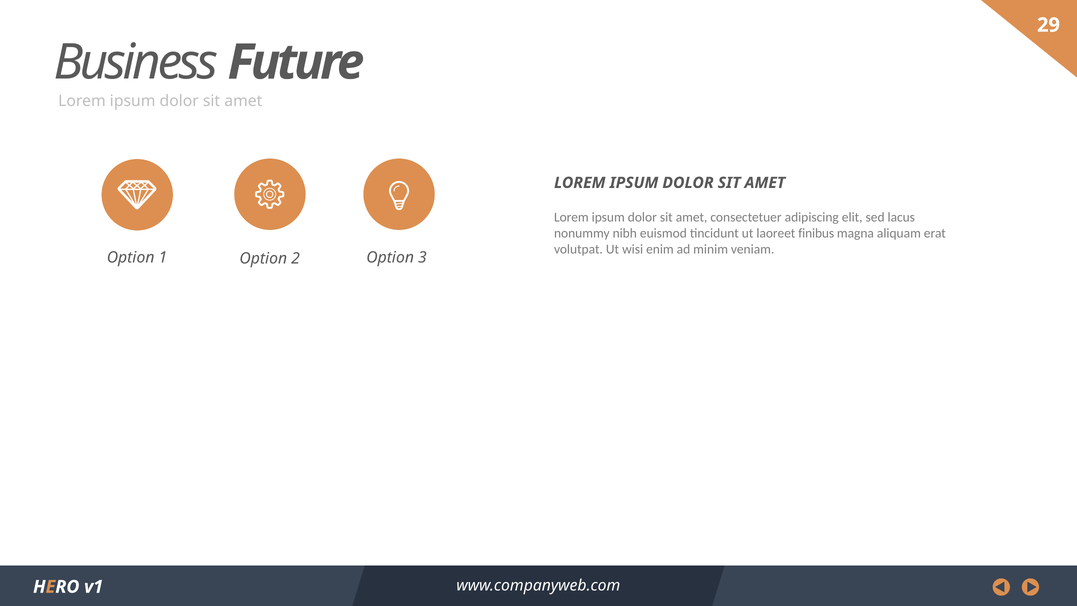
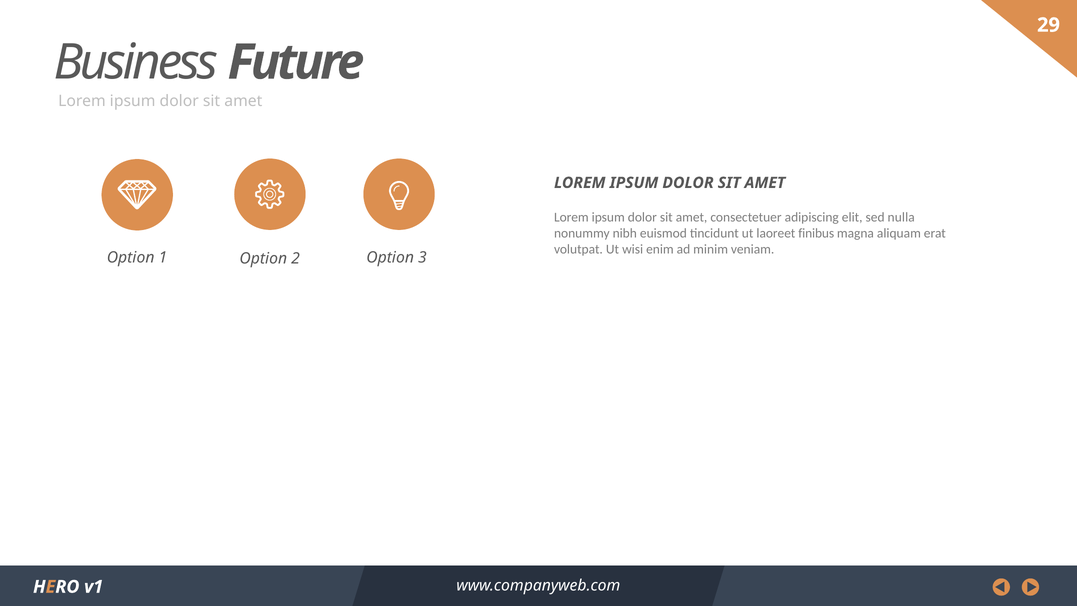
lacus: lacus -> nulla (901, 217)
